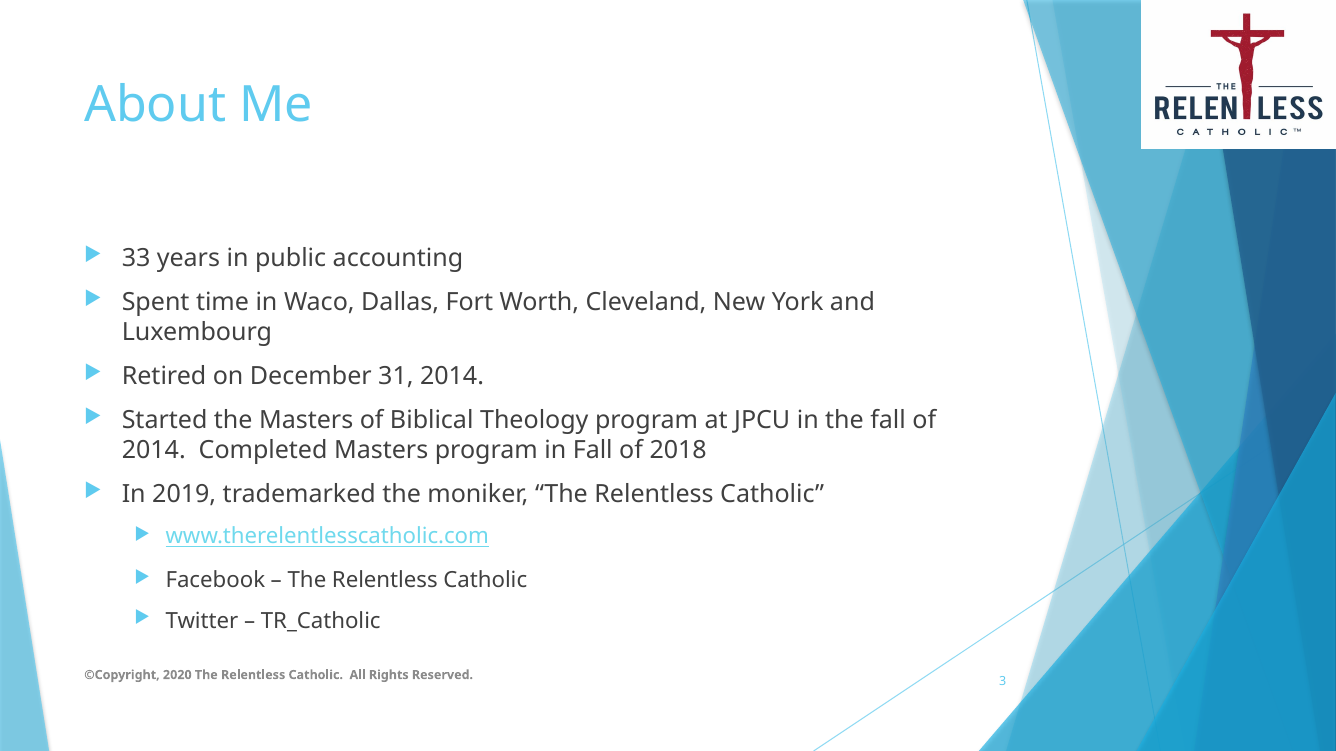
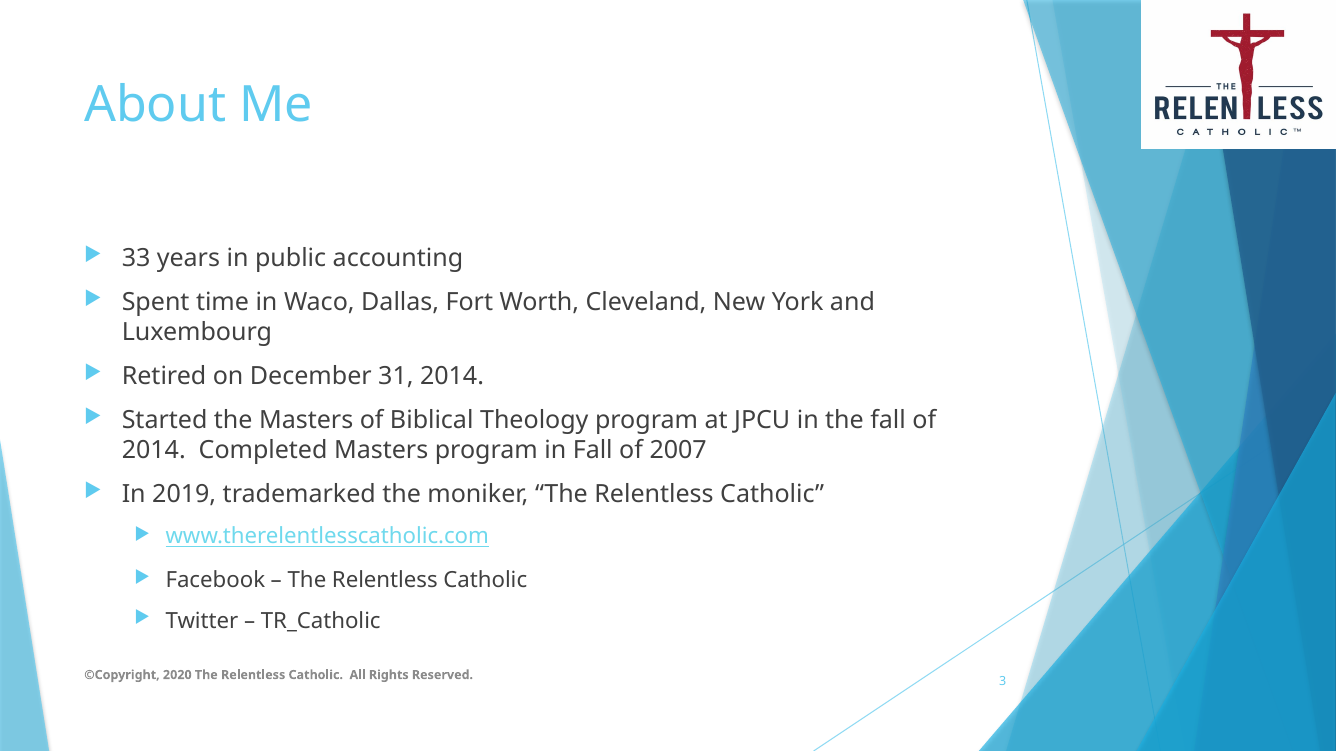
2018: 2018 -> 2007 (678, 451)
